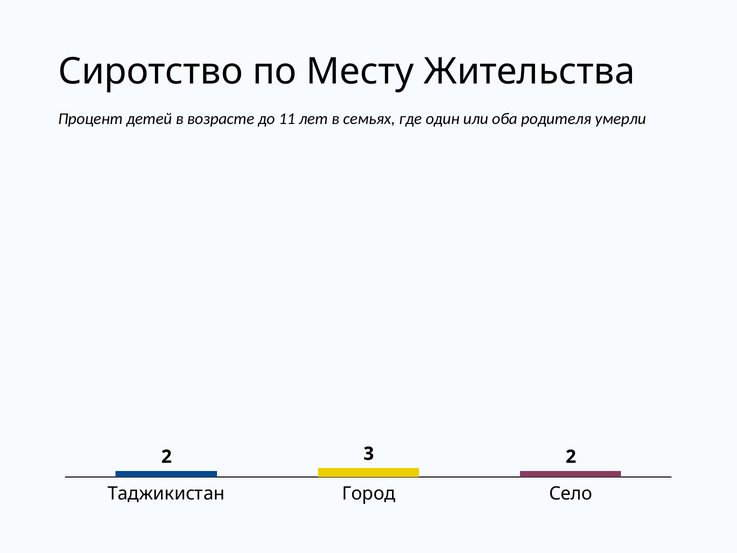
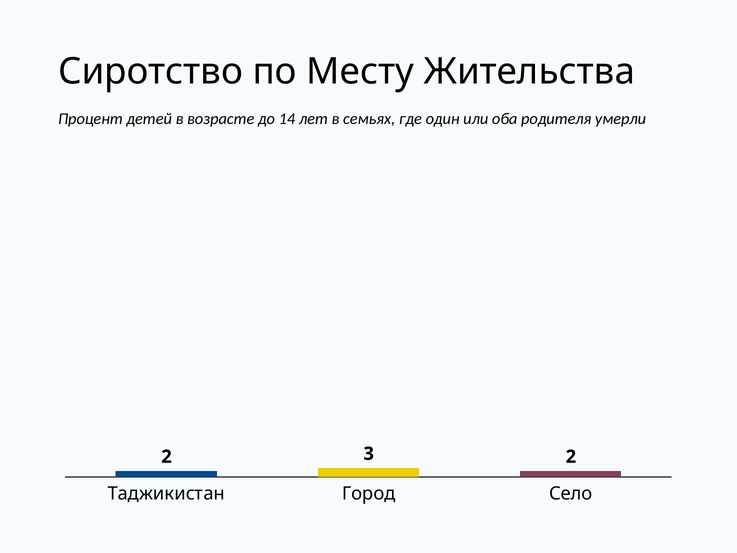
11: 11 -> 14 (287, 119)
